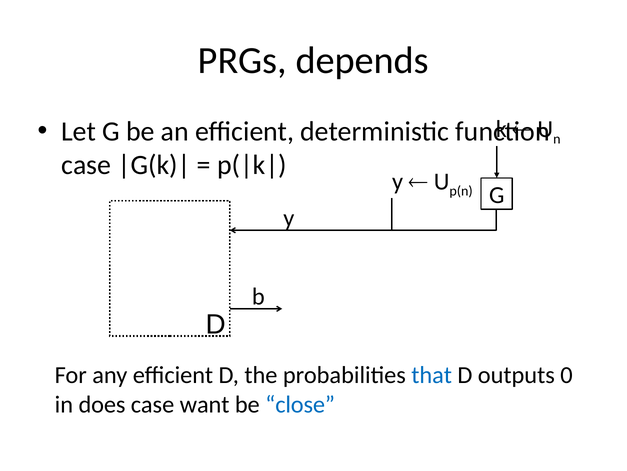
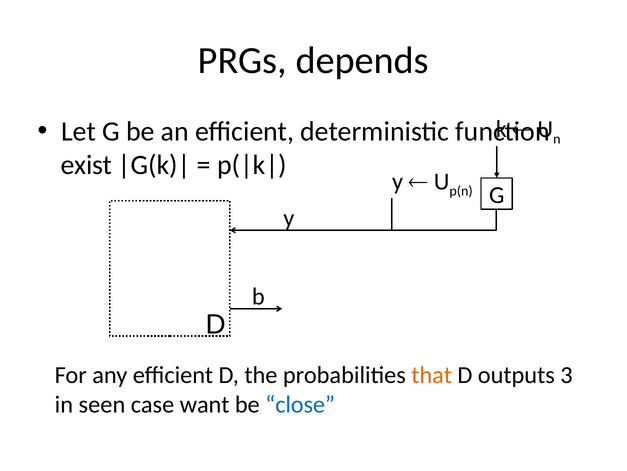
case: case -> exist (86, 165)
that colour: blue -> orange (432, 375)
0: 0 -> 3 (566, 375)
does: does -> seen (102, 404)
